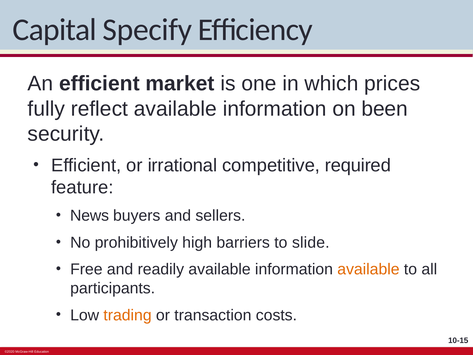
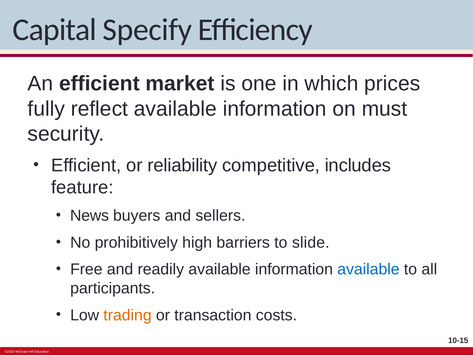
been: been -> must (385, 109)
irrational: irrational -> reliability (182, 165)
required: required -> includes (358, 165)
available colour: orange -> blue (368, 269)
